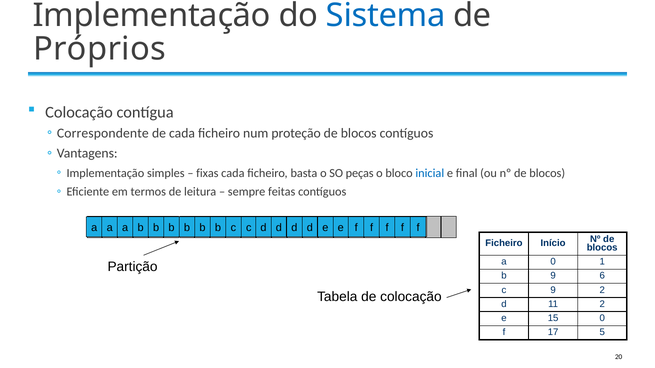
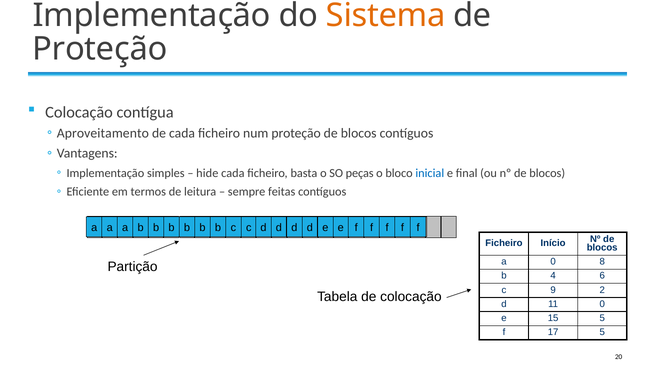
Sistema colour: blue -> orange (386, 16)
Próprios: Próprios -> Proteção (100, 49)
Correspondente: Correspondente -> Aproveitamento (103, 133)
fixas: fixas -> hide (207, 173)
1: 1 -> 8 (602, 262)
b 9: 9 -> 4 (553, 276)
11 2: 2 -> 0 (602, 304)
15 0: 0 -> 5 (602, 318)
